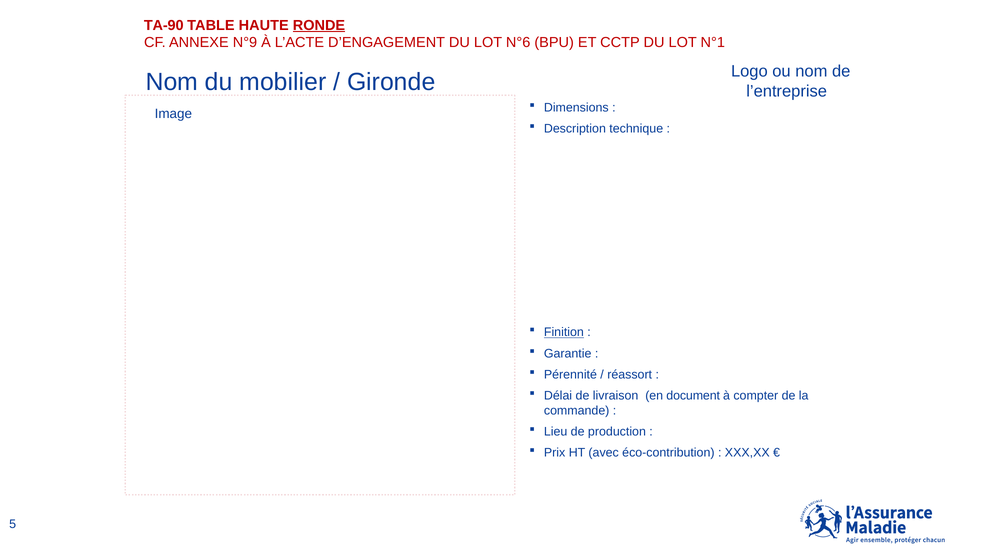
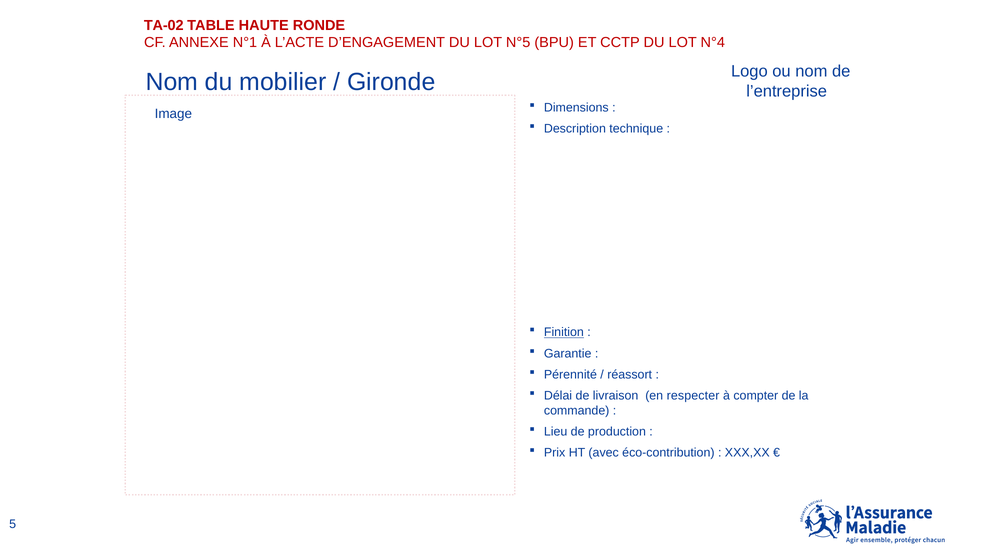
TA-90: TA-90 -> TA-02 (164, 25)
RONDE underline: present -> none (319, 25)
N°9: N°9 -> N°1 (245, 43)
N°6: N°6 -> N°5 (518, 43)
N°1: N°1 -> N°4 (713, 43)
document: document -> respecter (693, 396)
